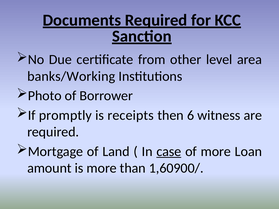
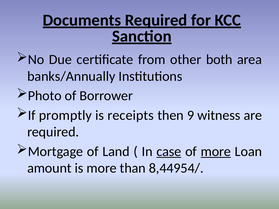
level: level -> both (219, 60)
banks/Working: banks/Working -> banks/Annually (71, 76)
6: 6 -> 9 (191, 115)
more underline: none -> present (216, 152)
1,60900/: 1,60900/ -> 8,44954/ (176, 168)
